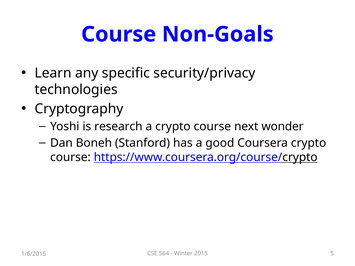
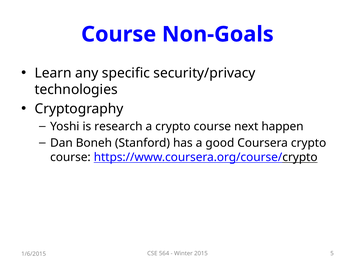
wonder: wonder -> happen (282, 127)
